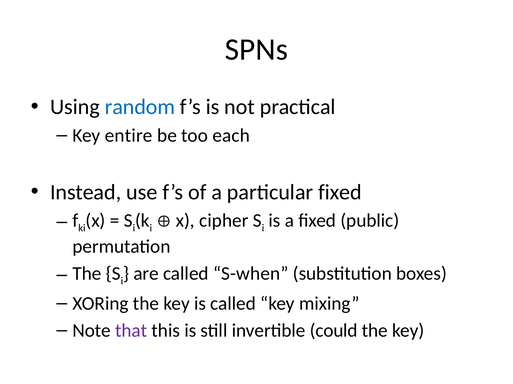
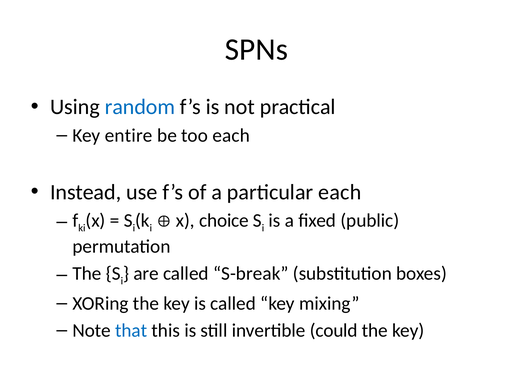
particular fixed: fixed -> each (340, 192)
cipher: cipher -> choice (224, 221)
S-when: S-when -> S-break (251, 274)
that colour: purple -> blue (131, 331)
